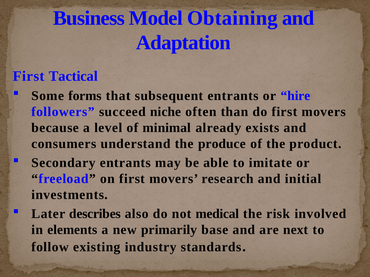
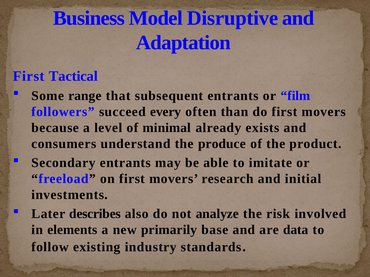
Obtaining: Obtaining -> Disruptive (233, 18)
forms: forms -> range (85, 96)
hire: hire -> film (295, 96)
niche: niche -> every (166, 112)
medical: medical -> analyze (217, 214)
next: next -> data (296, 230)
